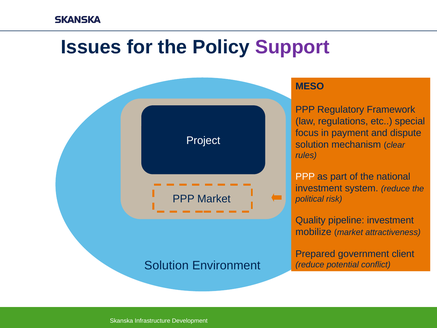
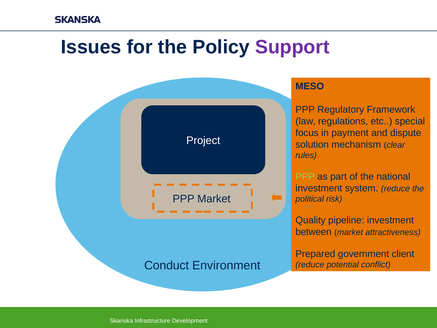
PPP colour: white -> light green (305, 176)
mobilize: mobilize -> between (314, 232)
Solution: Solution -> Conduct (167, 265)
